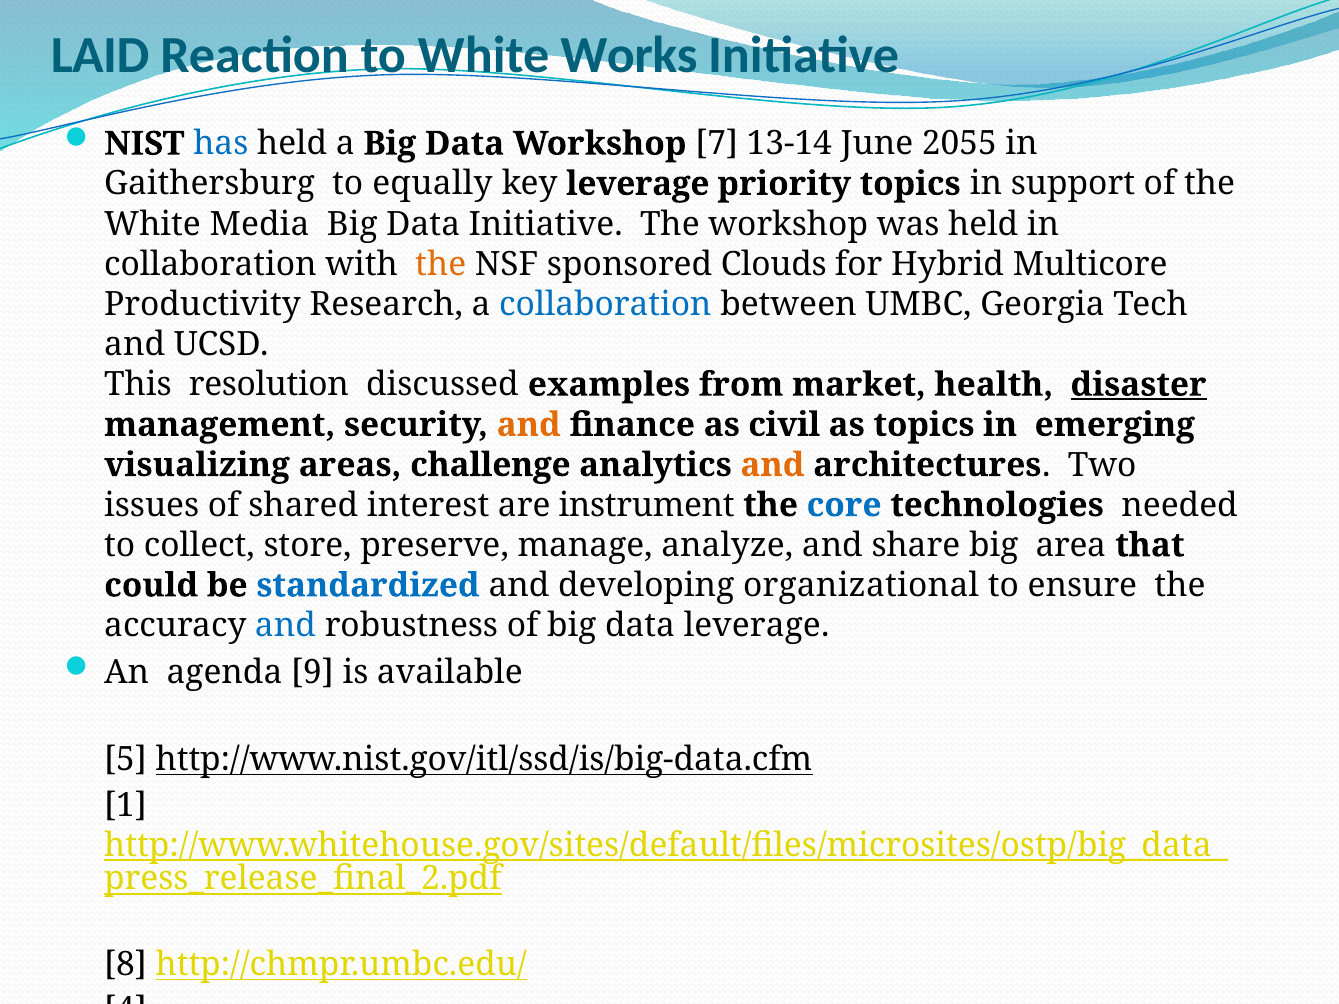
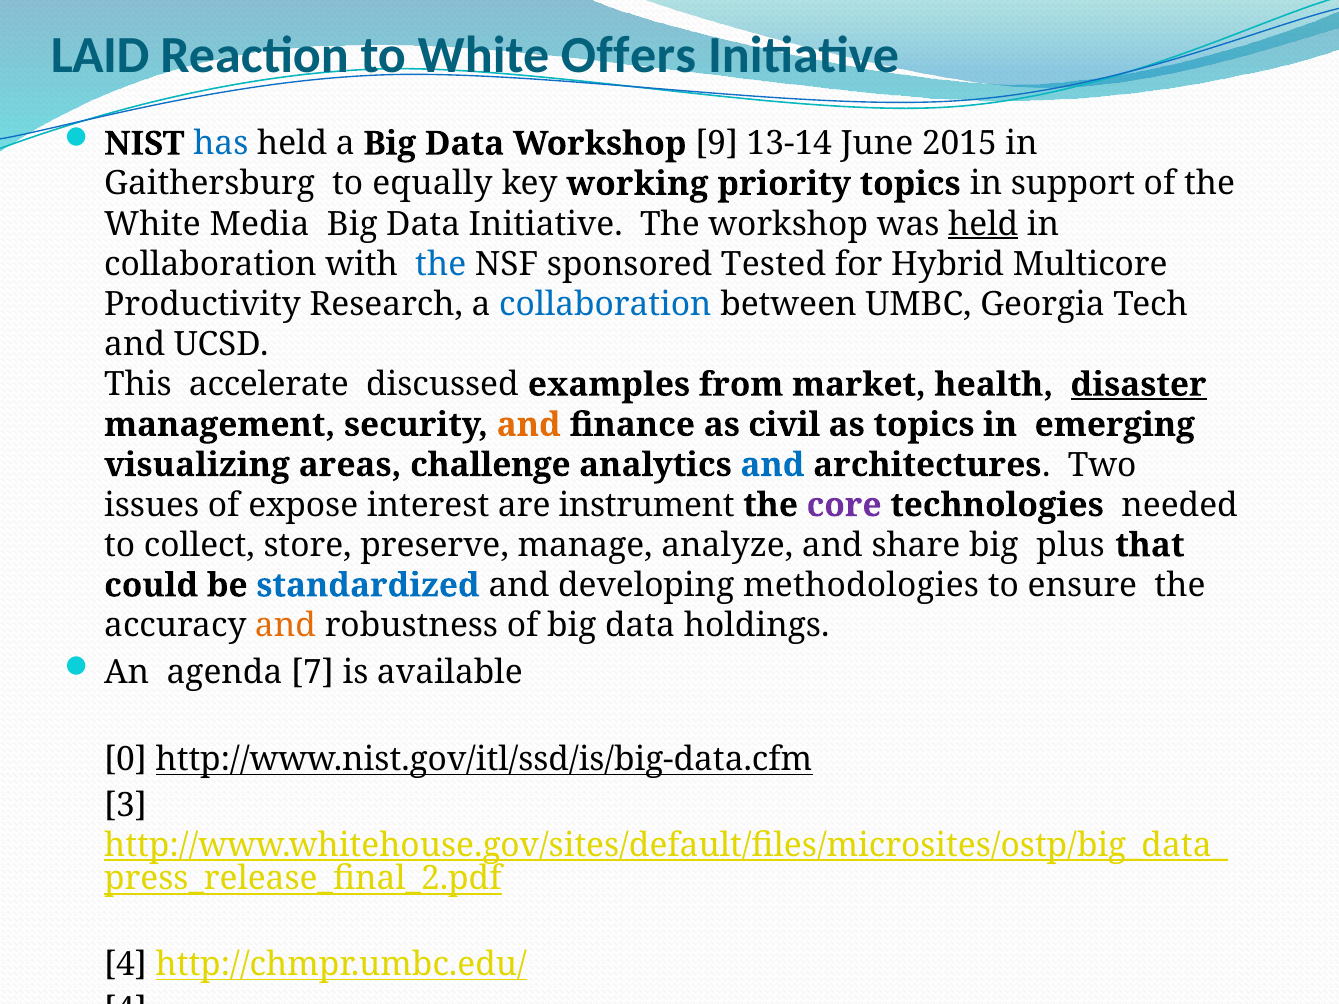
Works: Works -> Offers (628, 55)
7: 7 -> 9 (717, 144)
2055: 2055 -> 2015 (959, 144)
key leverage: leverage -> working (637, 184)
held underline: none -> present (983, 224)
the colour: orange -> blue (441, 264)
Clouds: Clouds -> Tested (774, 264)
resolution: resolution -> accelerate (269, 385)
and colour: orange -> blue (772, 465)
shared: shared -> expose (303, 505)
core colour: blue -> purple (844, 505)
area: area -> plus (1071, 545)
organizational: organizational -> methodologies (861, 586)
and colour: blue -> orange (286, 626)
data leverage: leverage -> holdings (757, 626)
9: 9 -> 7 (313, 673)
5: 5 -> 0 (126, 760)
1: 1 -> 3 (126, 805)
8: 8 -> 4 (126, 965)
